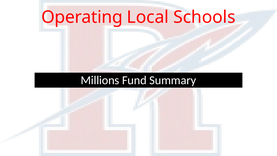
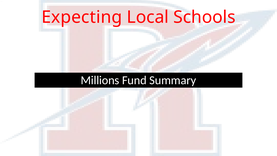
Operating: Operating -> Expecting (82, 17)
